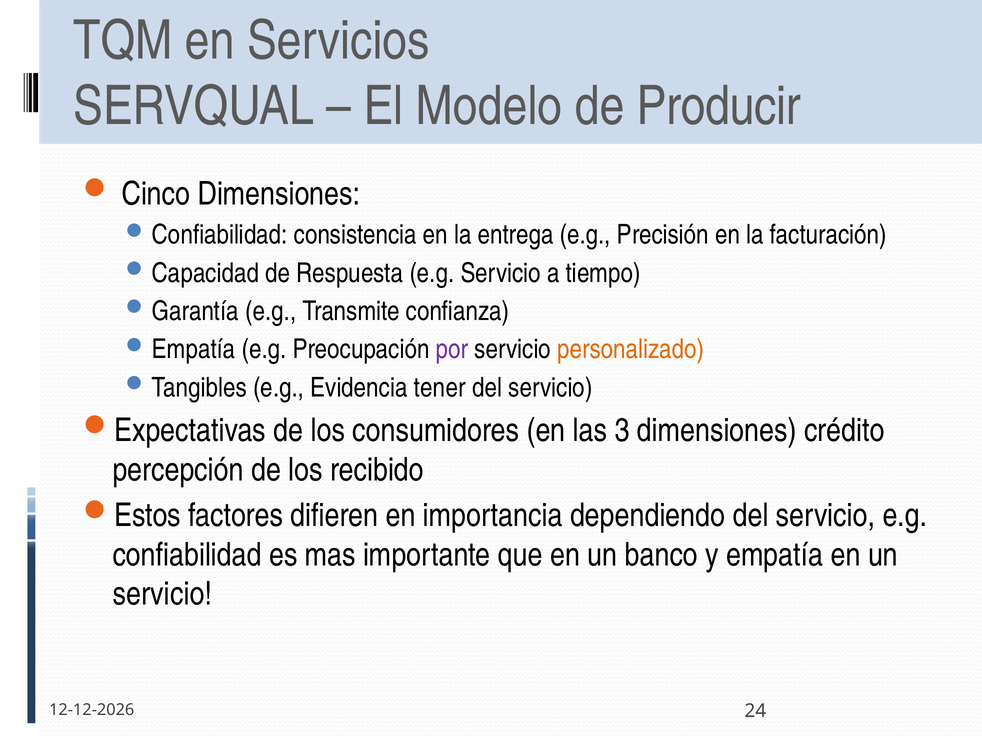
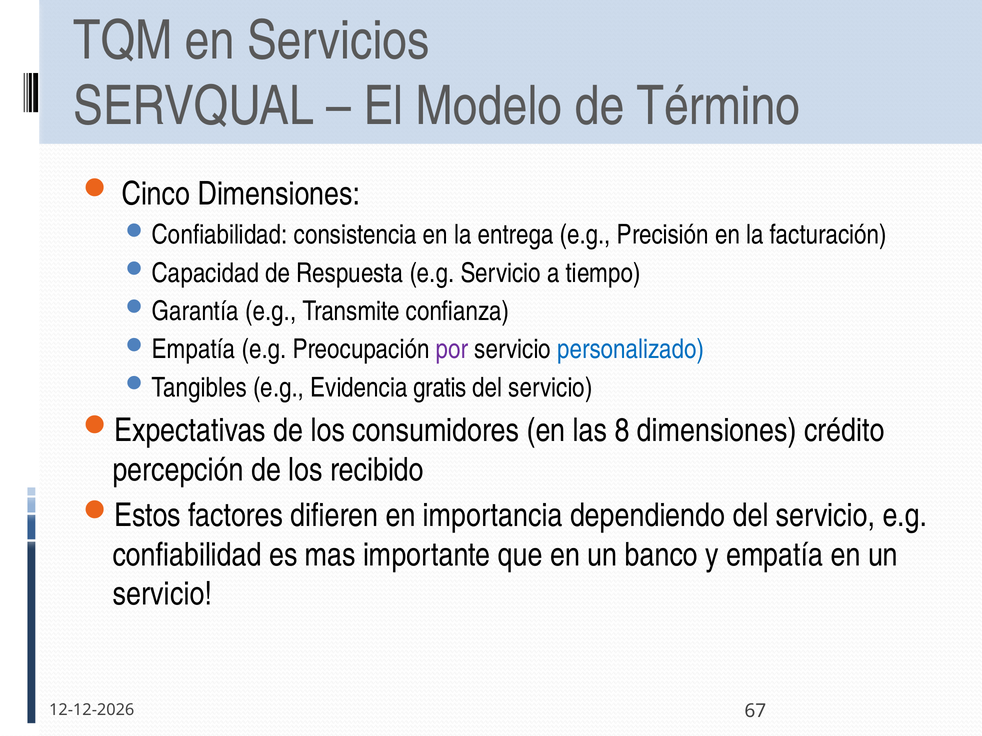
Producir: Producir -> Término (719, 106)
personalizado colour: orange -> blue (631, 350)
tener: tener -> gratis (440, 388)
3: 3 -> 8 (622, 431)
24: 24 -> 67 (755, 711)
